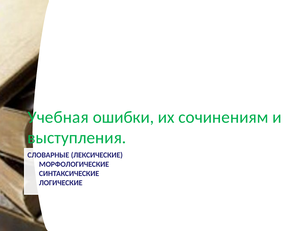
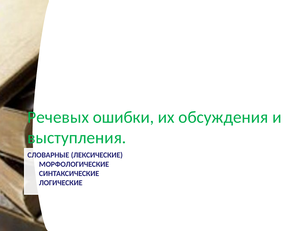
Учебная: Учебная -> Речевых (58, 117)
сочинениям: сочинениям -> обсуждения (223, 117)
